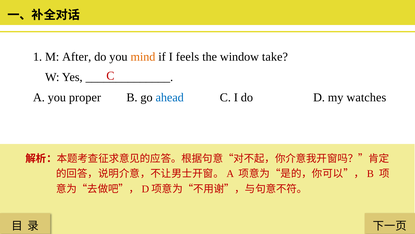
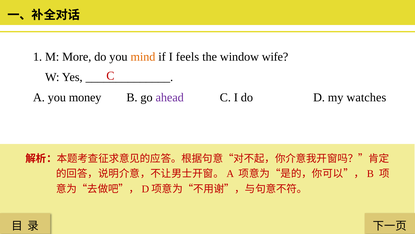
After: After -> More (77, 57)
take: take -> wife (275, 57)
proper: proper -> money (85, 97)
ahead colour: blue -> purple (170, 97)
